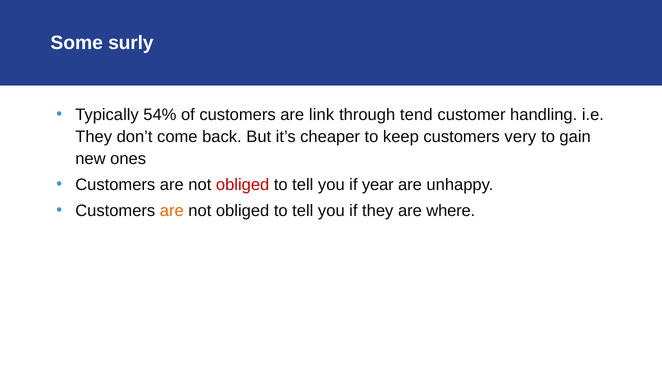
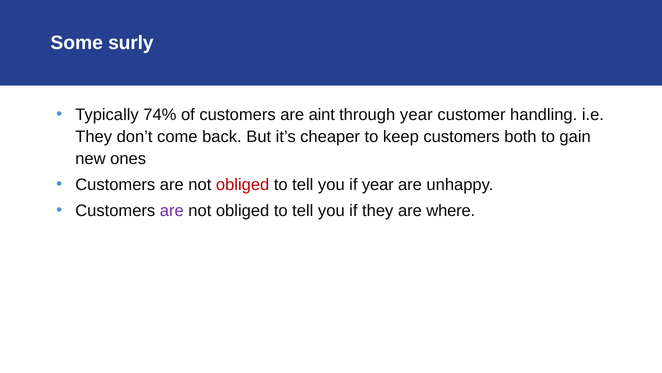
54%: 54% -> 74% (160, 115)
link: link -> aint (322, 115)
through tend: tend -> year (416, 115)
very: very -> both (520, 137)
are colour: orange -> purple (172, 210)
